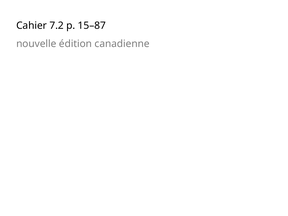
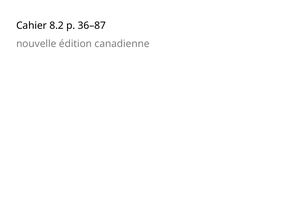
7.2: 7.2 -> 8.2 (57, 26)
15–87: 15–87 -> 36–87 (92, 26)
